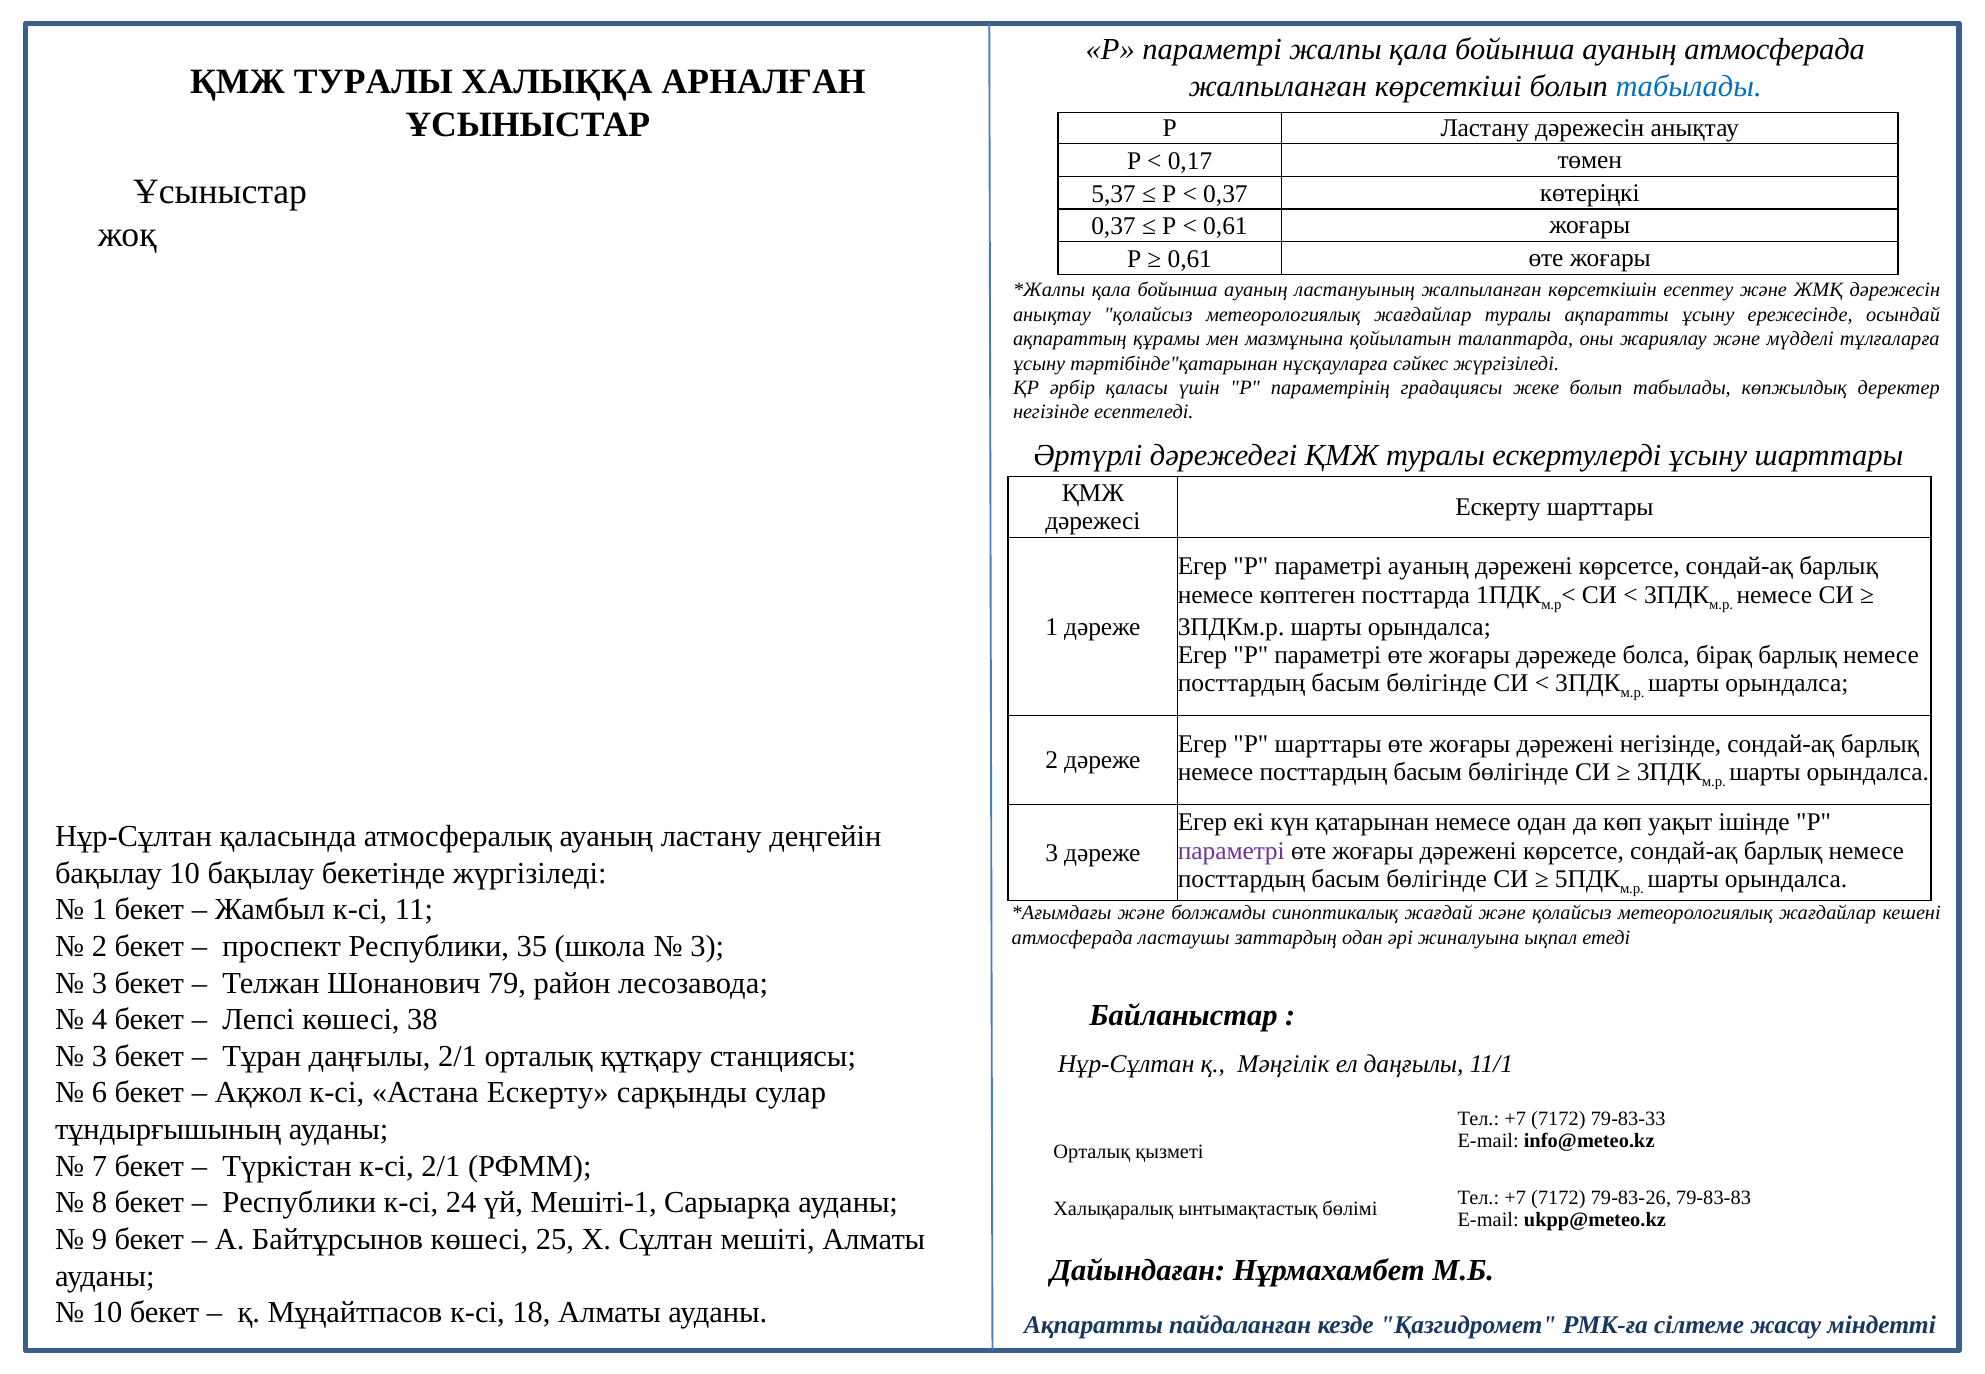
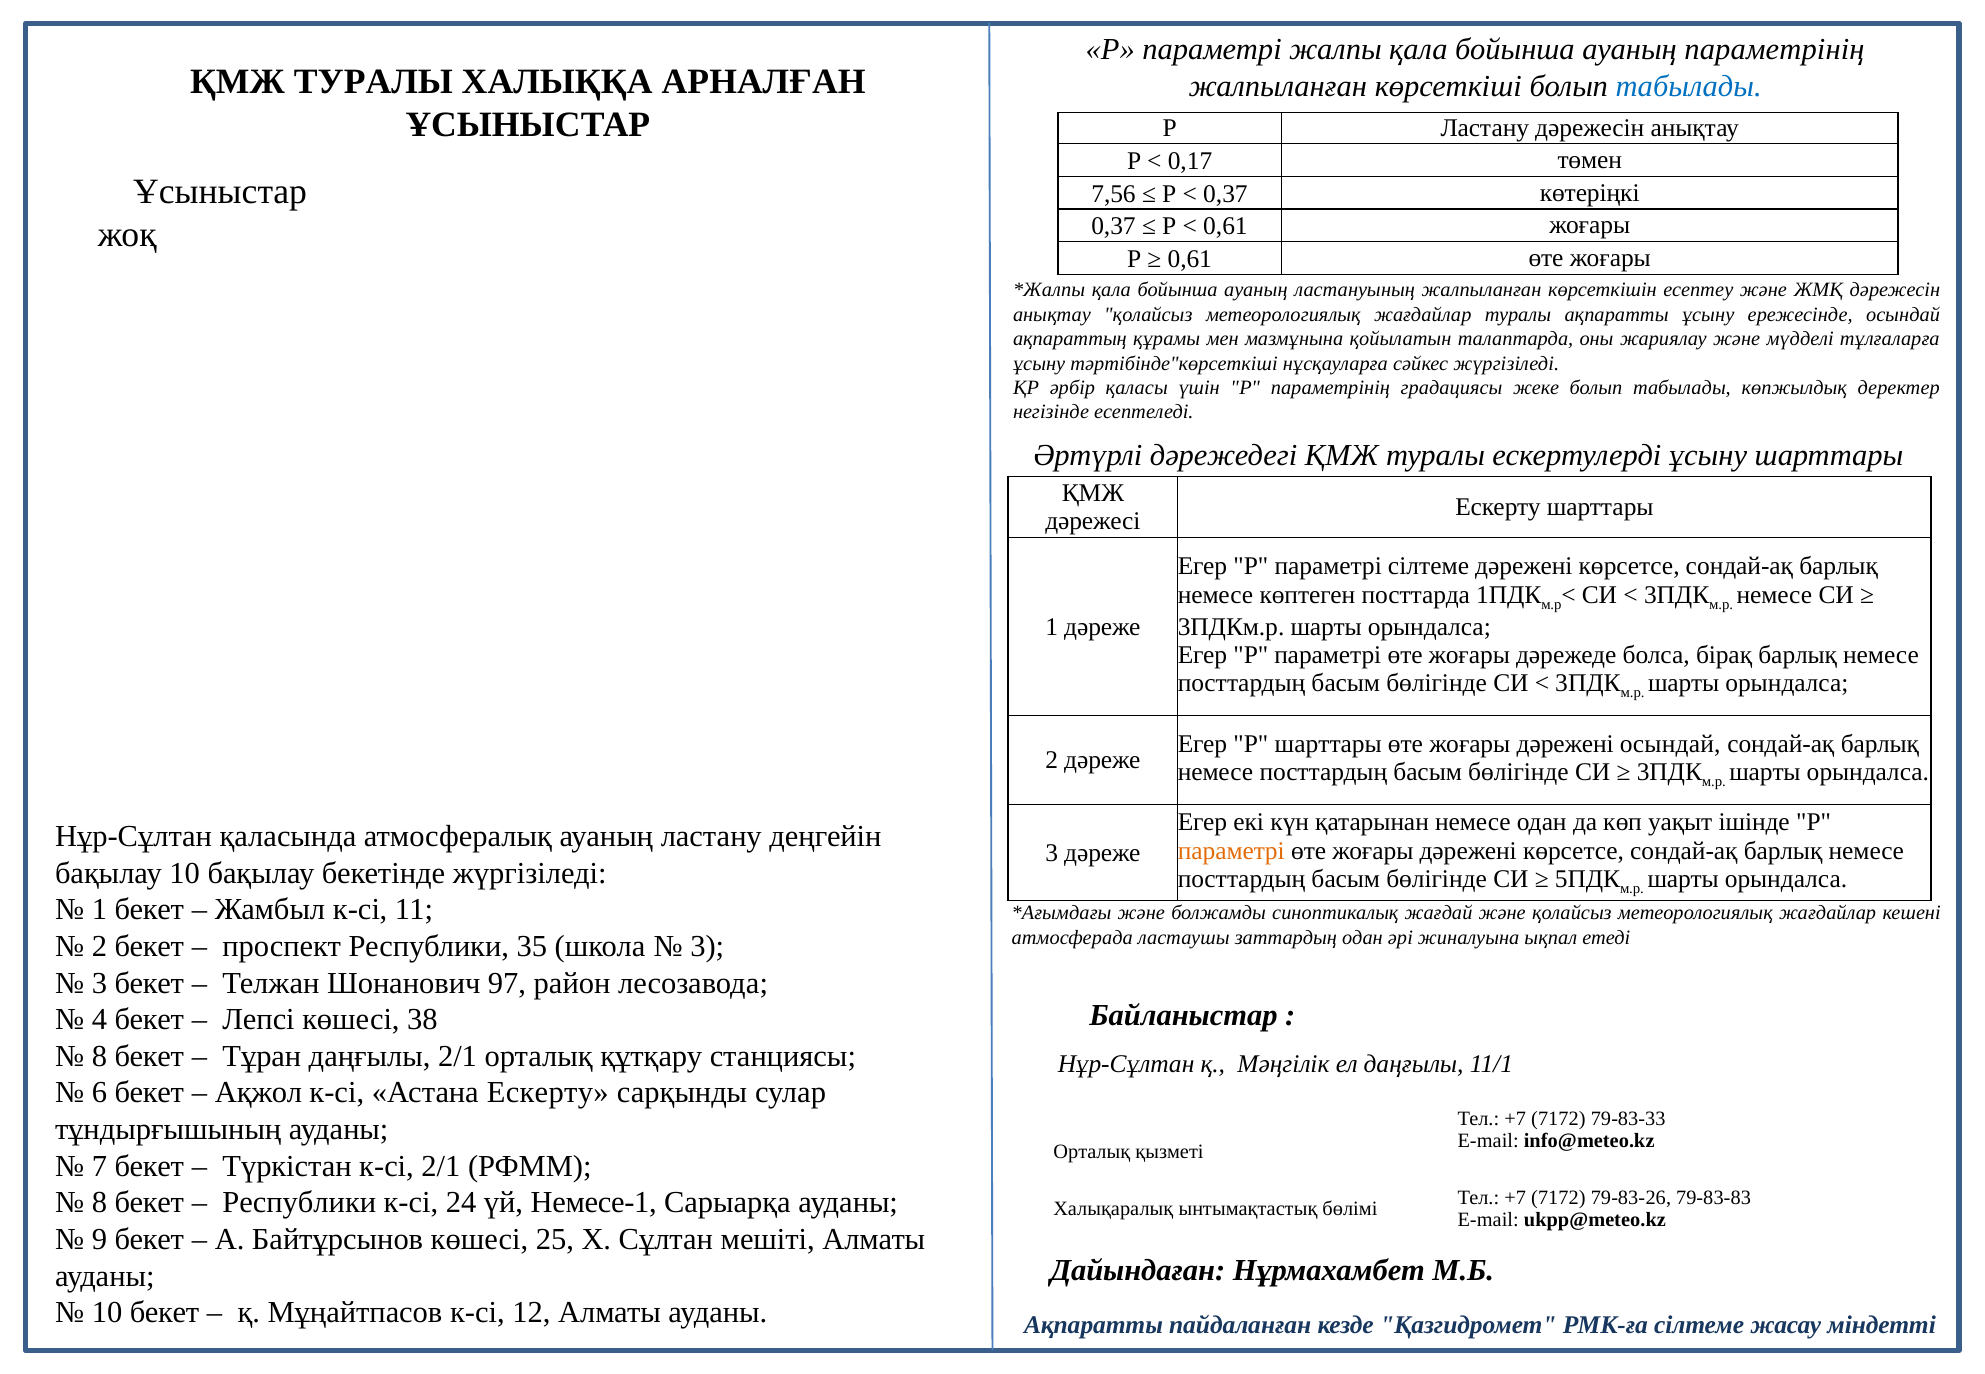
ауаның атмосферада: атмосферада -> параметрінің (1774, 50)
5,37: 5,37 -> 7,56 (1114, 194)
тәртібінде"қатарынан: тәртібінде"қатарынан -> тәртібінде"көрсеткіші (1174, 363)
параметрі ауаның: ауаның -> сілтеме (1429, 567)
дәрежені негізінде: негізінде -> осындай (1670, 744)
параметрі colour: purple -> orange (1231, 851)
79: 79 -> 97 (507, 983)
3: 3 -> 8 (99, 1056)
Мешіті-1: Мешіті-1 -> Немесе-1 (594, 1203)
18: 18 -> 12 (531, 1313)
